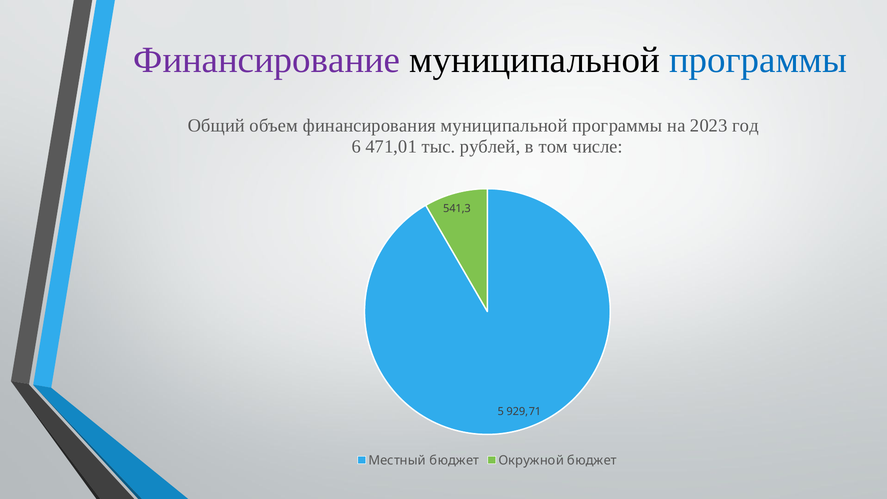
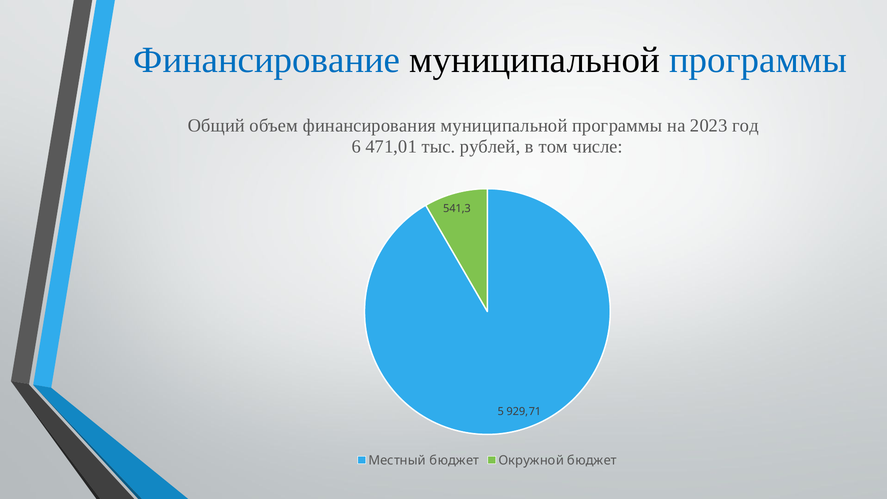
Финансирование colour: purple -> blue (267, 60)
